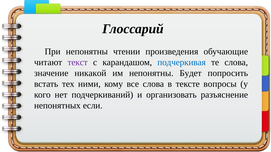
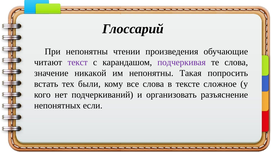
подчеркивая colour: blue -> purple (182, 62)
Будет: Будет -> Такая (191, 73)
ними: ними -> были (89, 84)
вопросы: вопросы -> сложное (220, 84)
